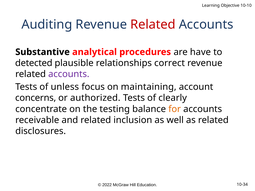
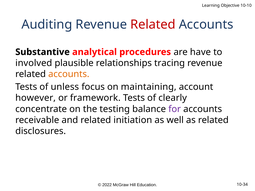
detected: detected -> involved (34, 63)
correct: correct -> tracing (170, 63)
accounts colour: purple -> orange (69, 74)
concerns: concerns -> however (36, 98)
authorized: authorized -> framework (95, 98)
for colour: orange -> purple (175, 109)
inclusion: inclusion -> initiation (133, 120)
